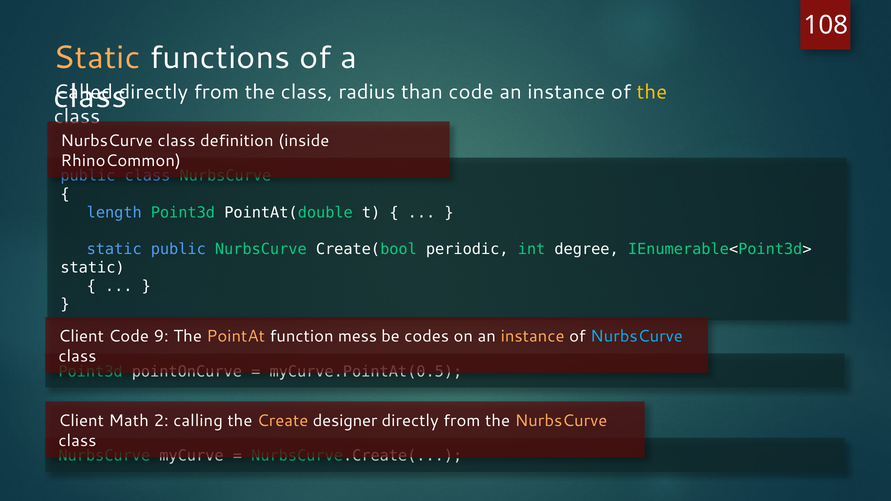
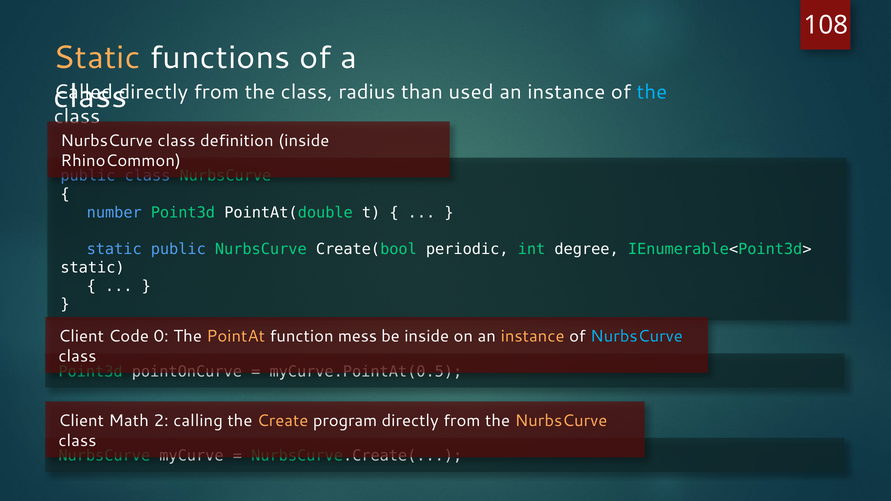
than code: code -> used (471, 92)
the colour: yellow -> light blue (652, 92)
length: length -> number (114, 213)
9: 9 -> 0 (161, 336)
be codes: codes -> inside (427, 336)
designer: designer -> program (345, 421)
